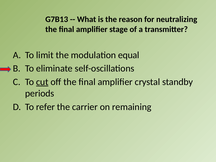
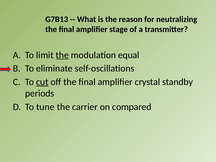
the underline: none -> present (62, 55)
refer: refer -> tune (45, 107)
remaining: remaining -> compared (132, 107)
